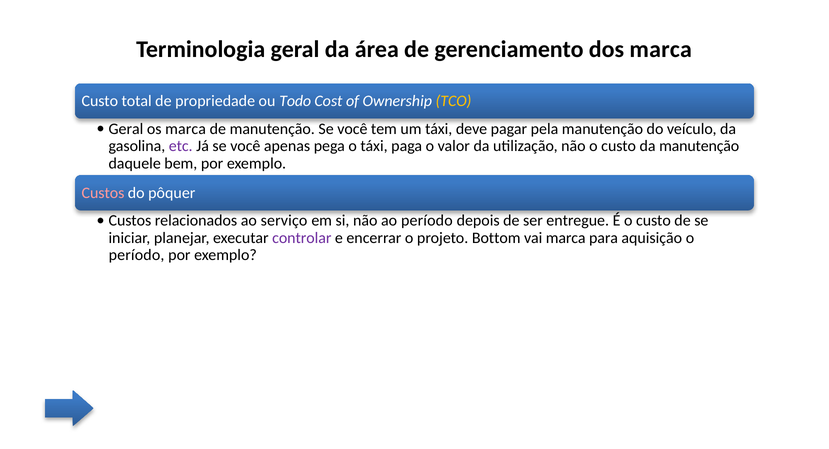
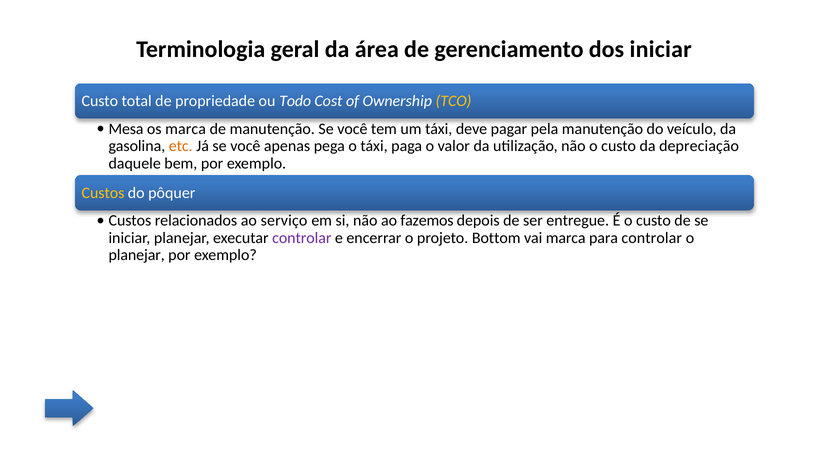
dos marca: marca -> iniciar (661, 49)
Geral: Geral -> Mesa (126, 129)
etc colour: purple -> orange (181, 146)
da manutenção: manutenção -> depreciação (699, 146)
Custos colour: pink -> yellow (103, 193)
ao período: período -> fazemos (427, 221)
para aquisição: aquisição -> controlar (652, 238)
período: período -> planejar (137, 255)
